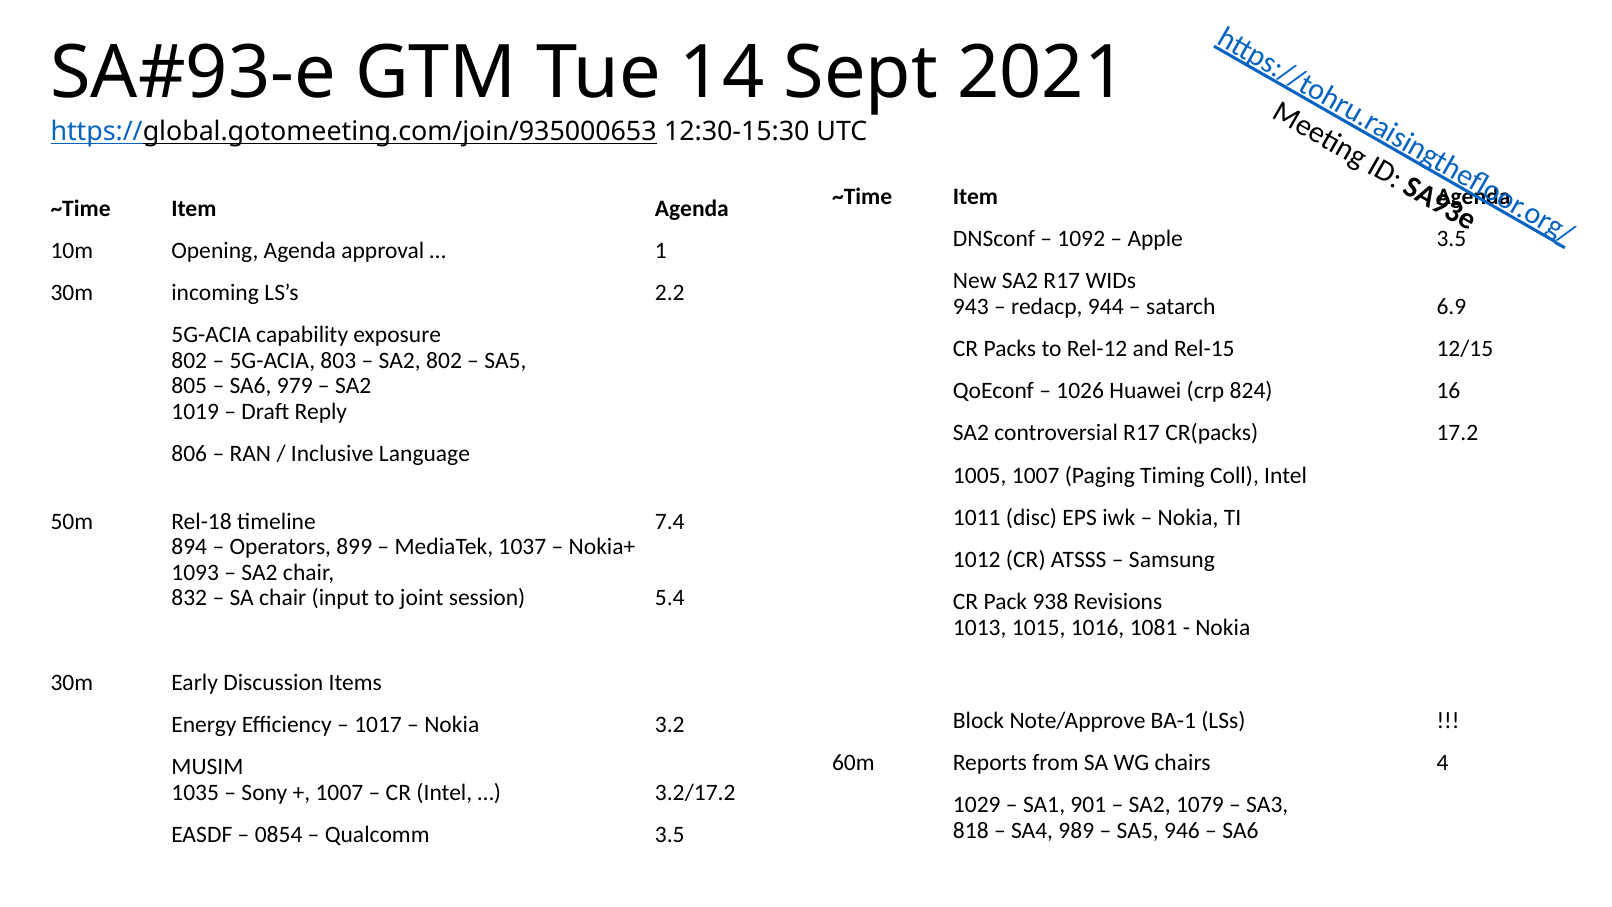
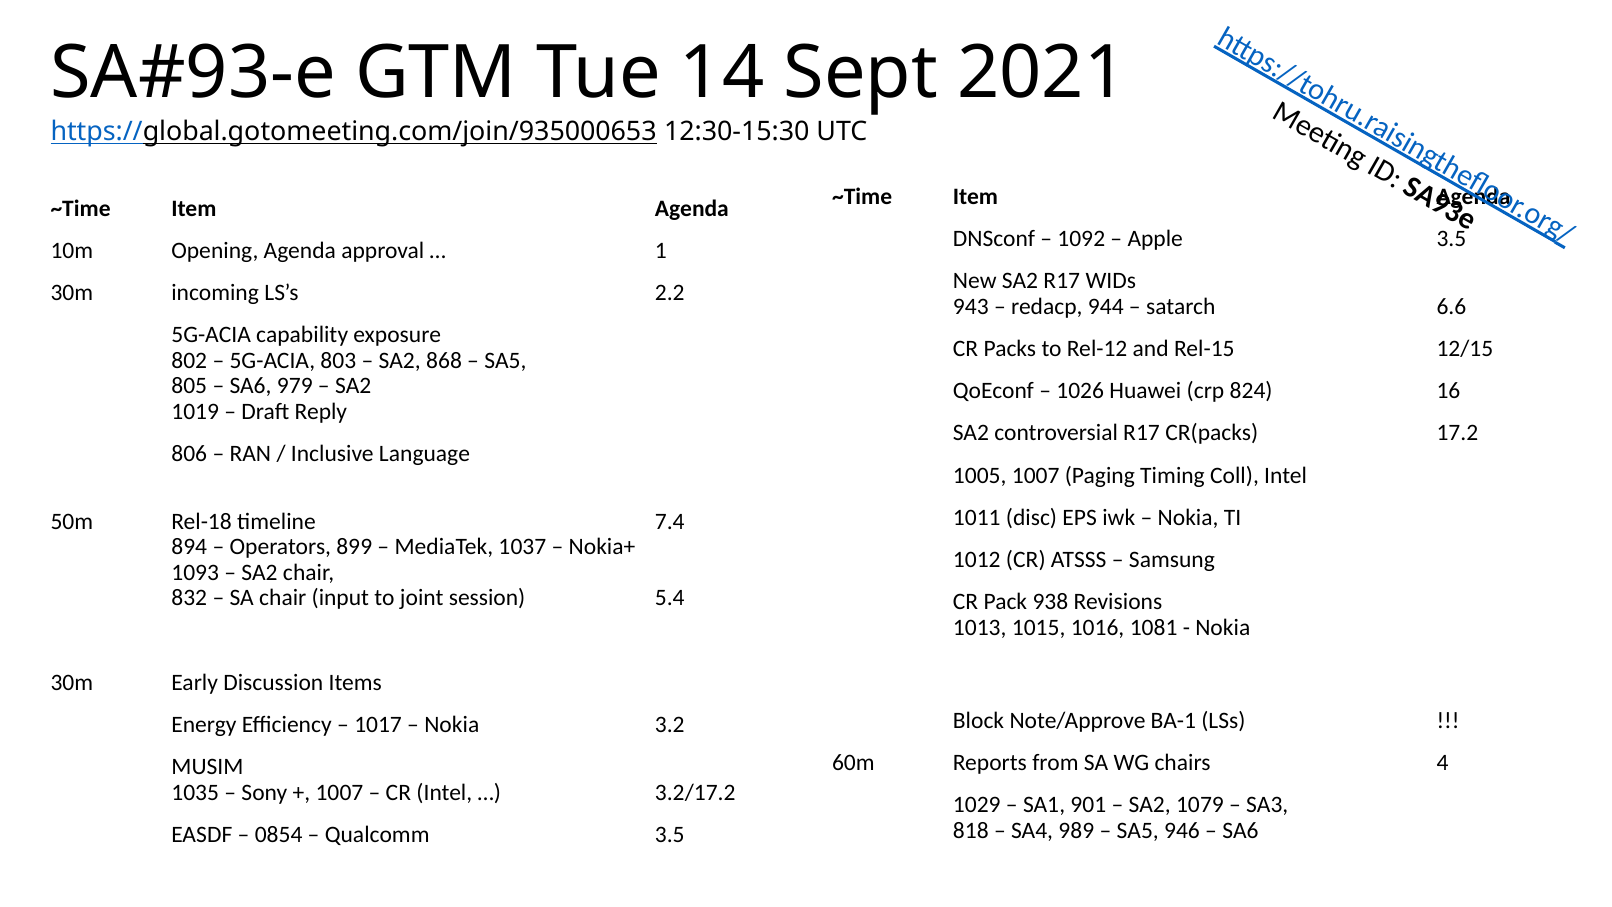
6.9: 6.9 -> 6.6 (1451, 306)
SA2 802: 802 -> 868 (444, 361)
